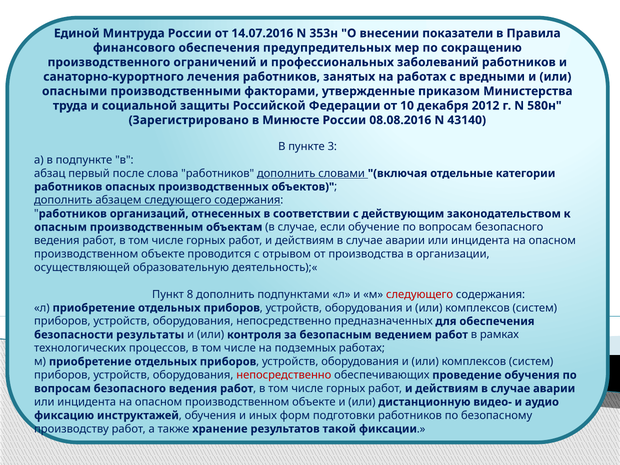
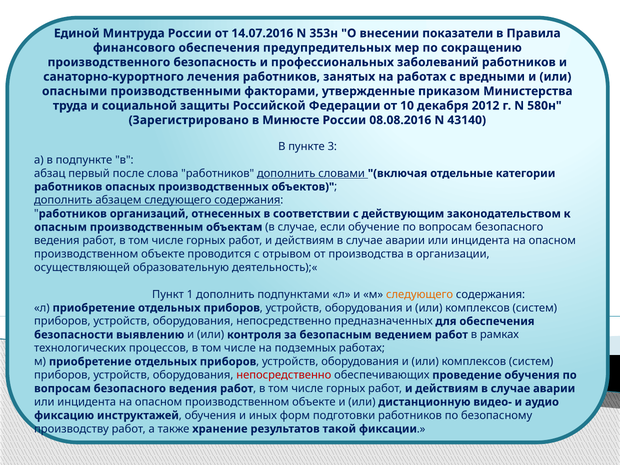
ограничений: ограничений -> безопасность (215, 62)
8: 8 -> 1 (190, 294)
следующего colour: red -> orange (420, 294)
результаты: результаты -> выявлению (150, 335)
